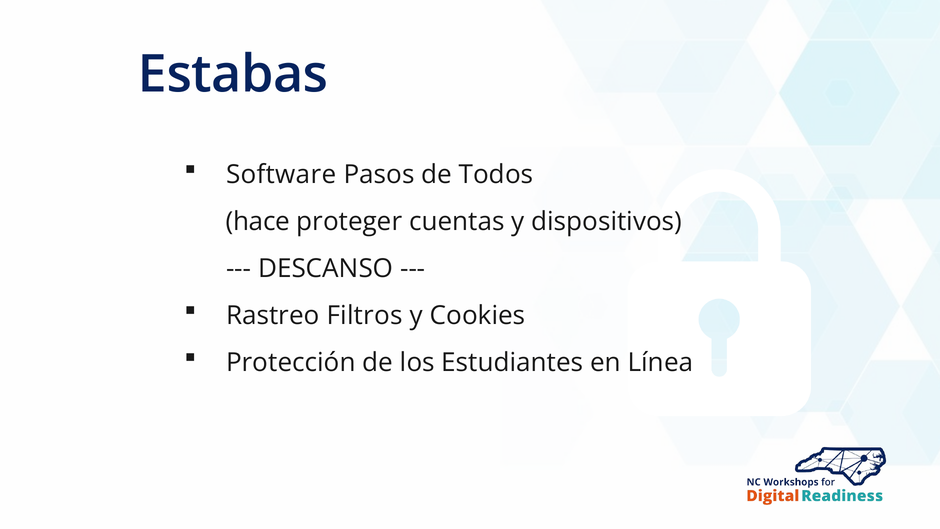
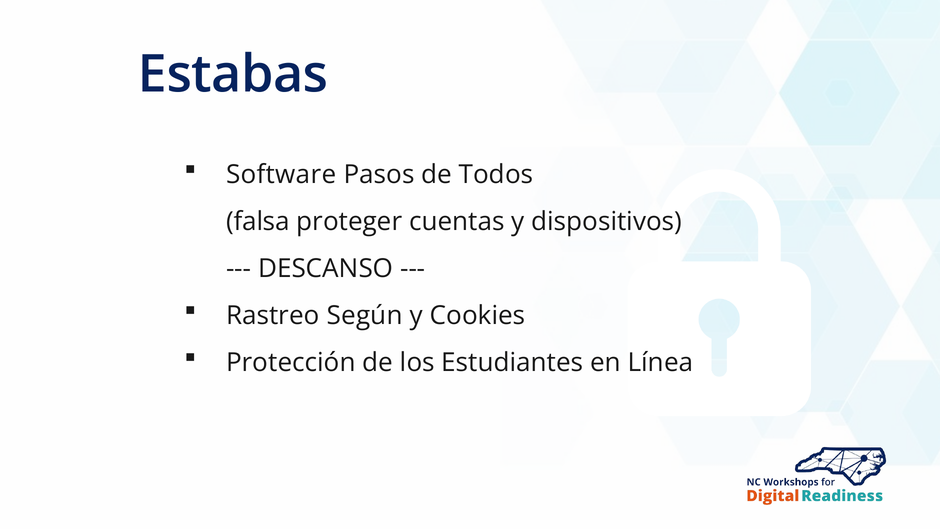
hace: hace -> falsa (258, 221)
Filtros: Filtros -> Según (365, 315)
